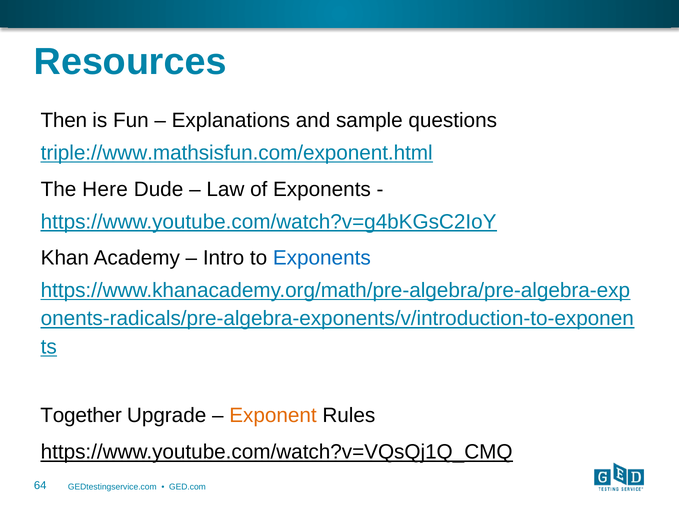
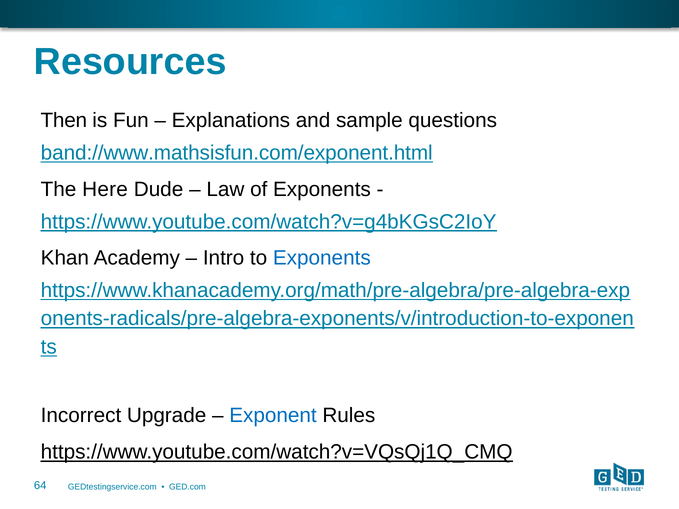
triple://www.mathsisfun.com/exponent.html: triple://www.mathsisfun.com/exponent.html -> band://www.mathsisfun.com/exponent.html (237, 153)
Together: Together -> Incorrect (81, 416)
Exponent colour: orange -> blue (273, 416)
